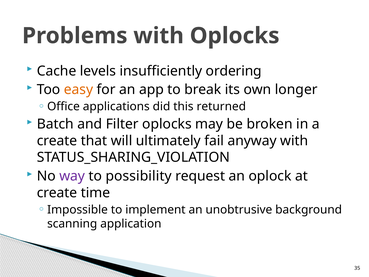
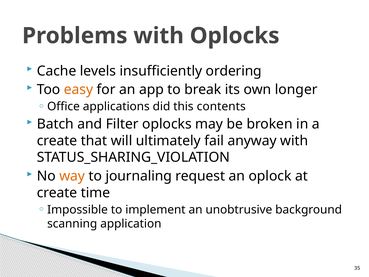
returned: returned -> contents (221, 106)
way colour: purple -> orange (72, 176)
possibility: possibility -> journaling (139, 176)
